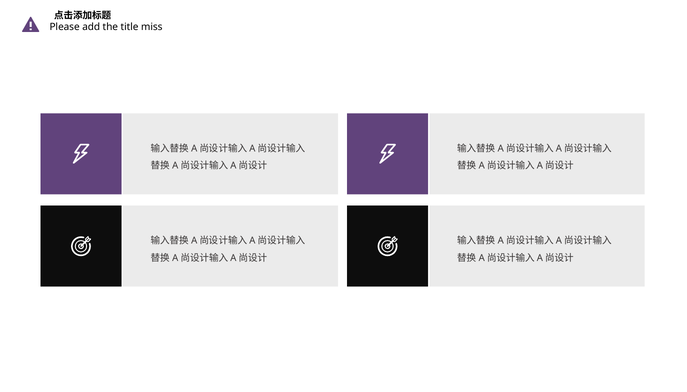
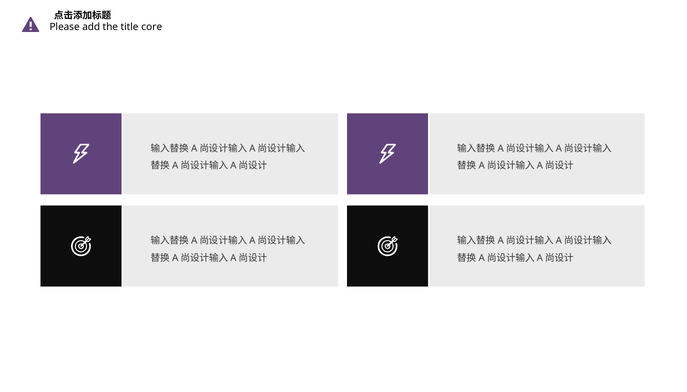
miss: miss -> core (152, 27)
